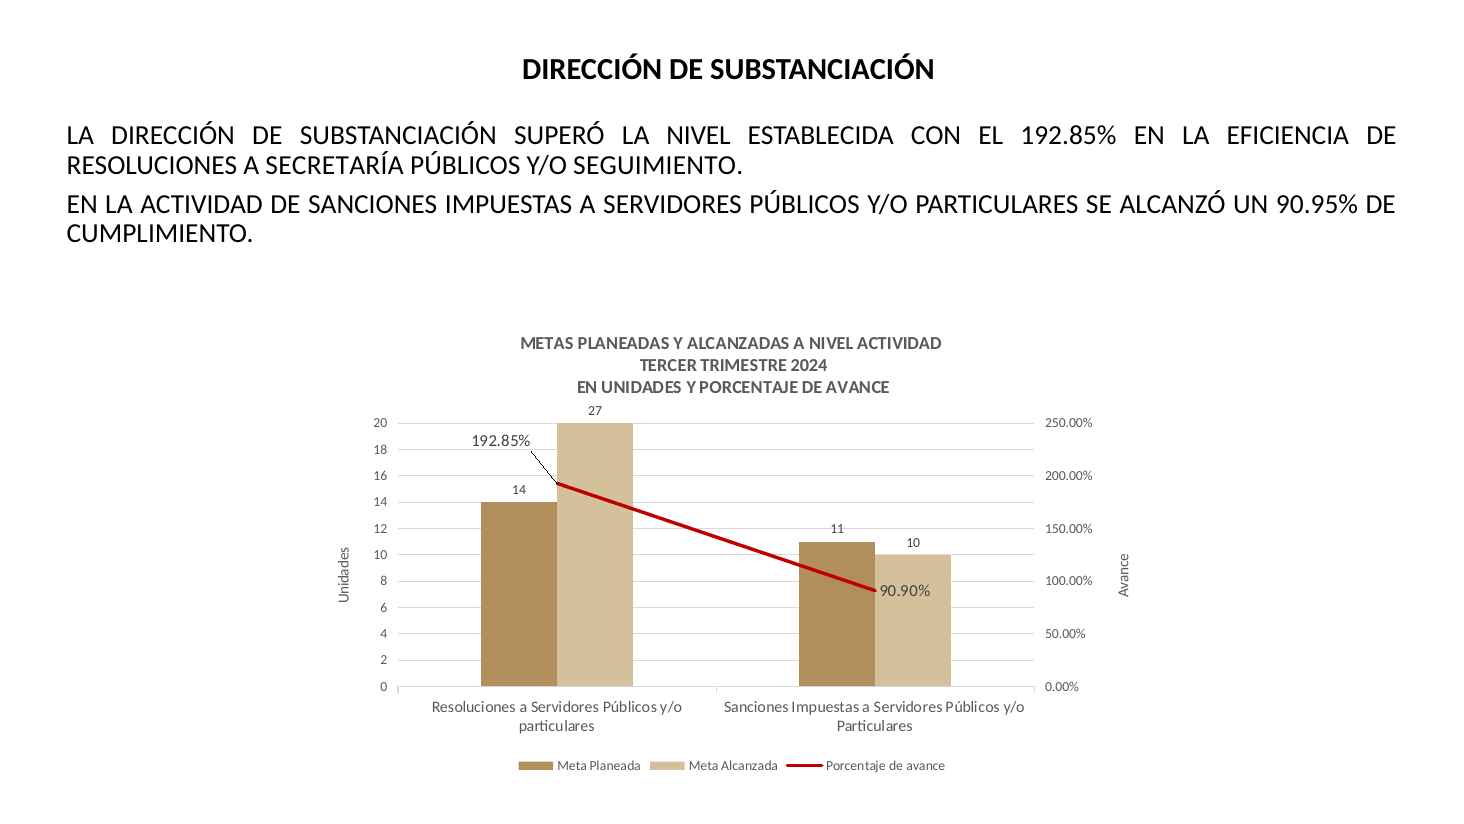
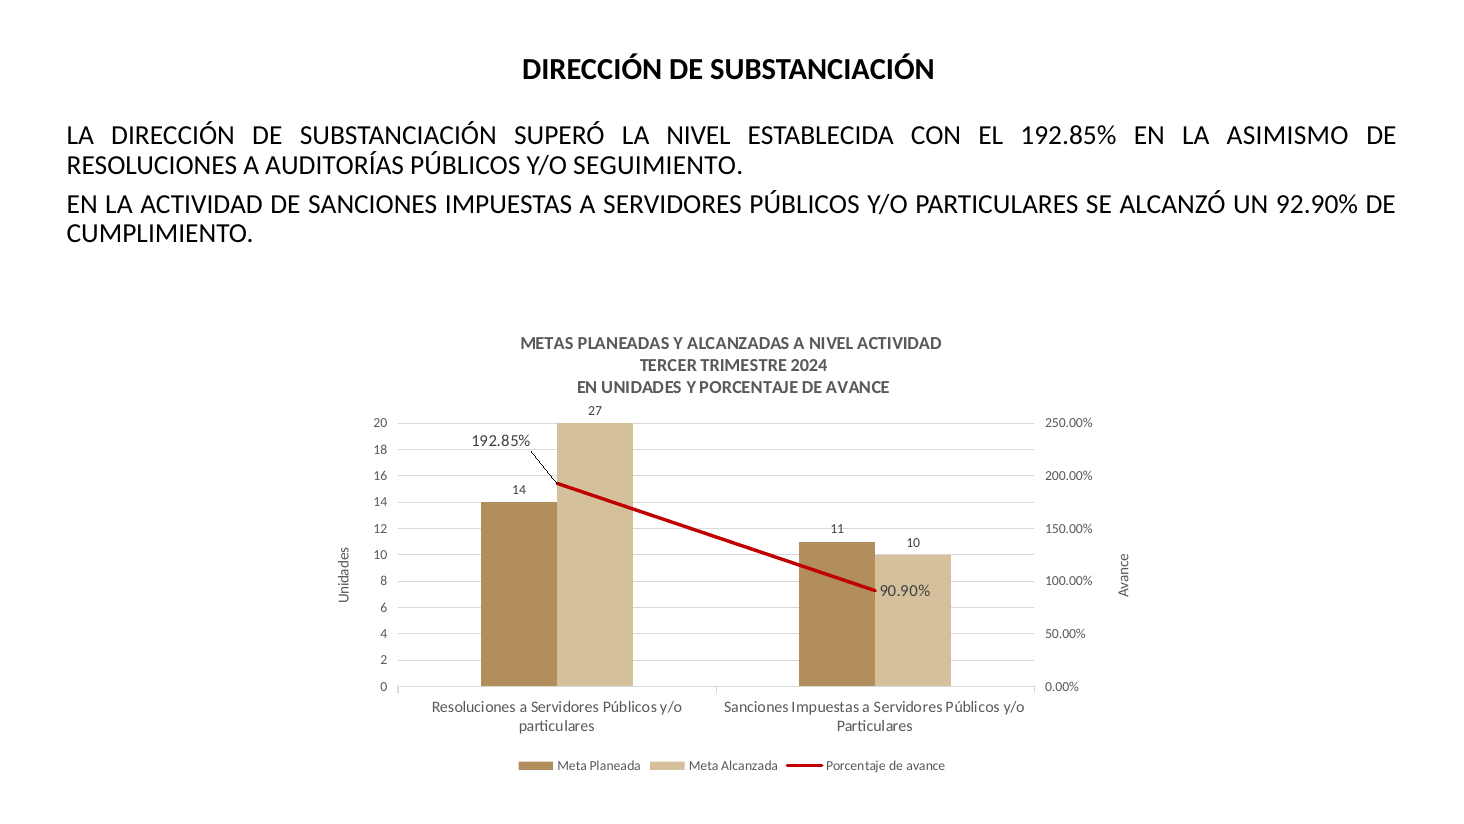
EFICIENCIA: EFICIENCIA -> ASIMISMO (1288, 135)
SECRETARÍA: SECRETARÍA -> AUDITORÍAS (335, 165)
90.95%: 90.95% -> 92.90% (1317, 204)
